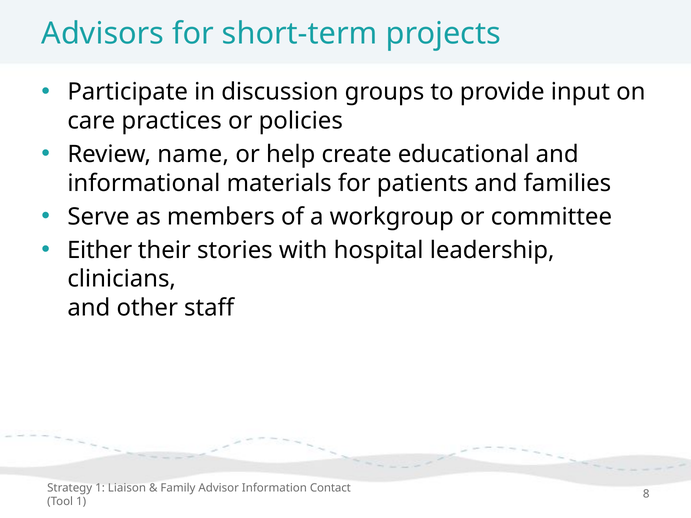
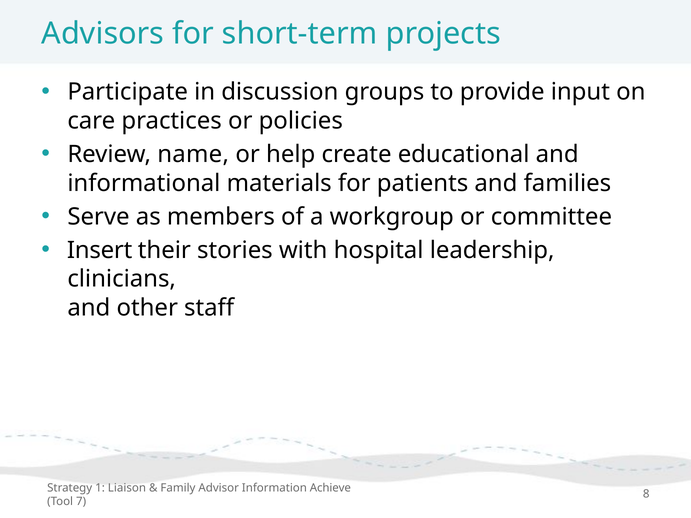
Either: Either -> Insert (100, 250)
Contact: Contact -> Achieve (330, 488)
Tool 1: 1 -> 7 (81, 502)
